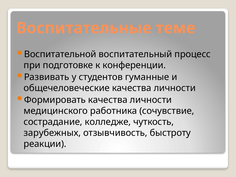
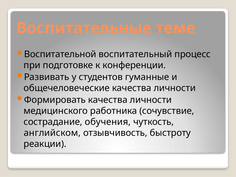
колледже: колледже -> обучения (108, 122)
зарубежных: зарубежных -> английском (52, 133)
